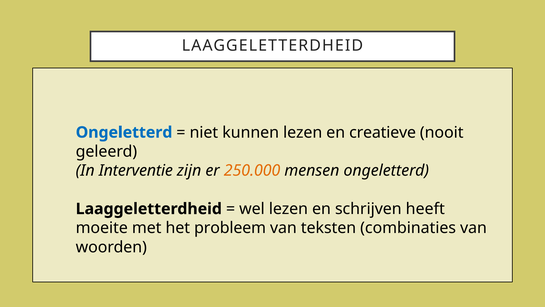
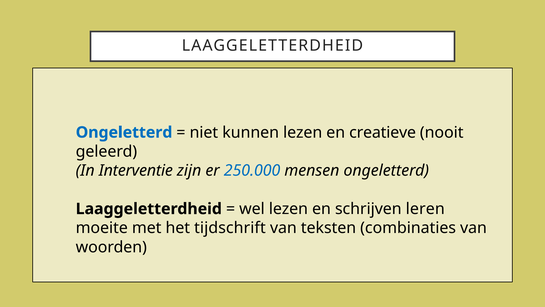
250.000 colour: orange -> blue (252, 170)
heeft: heeft -> leren (425, 209)
probleem: probleem -> tijdschrift (230, 228)
